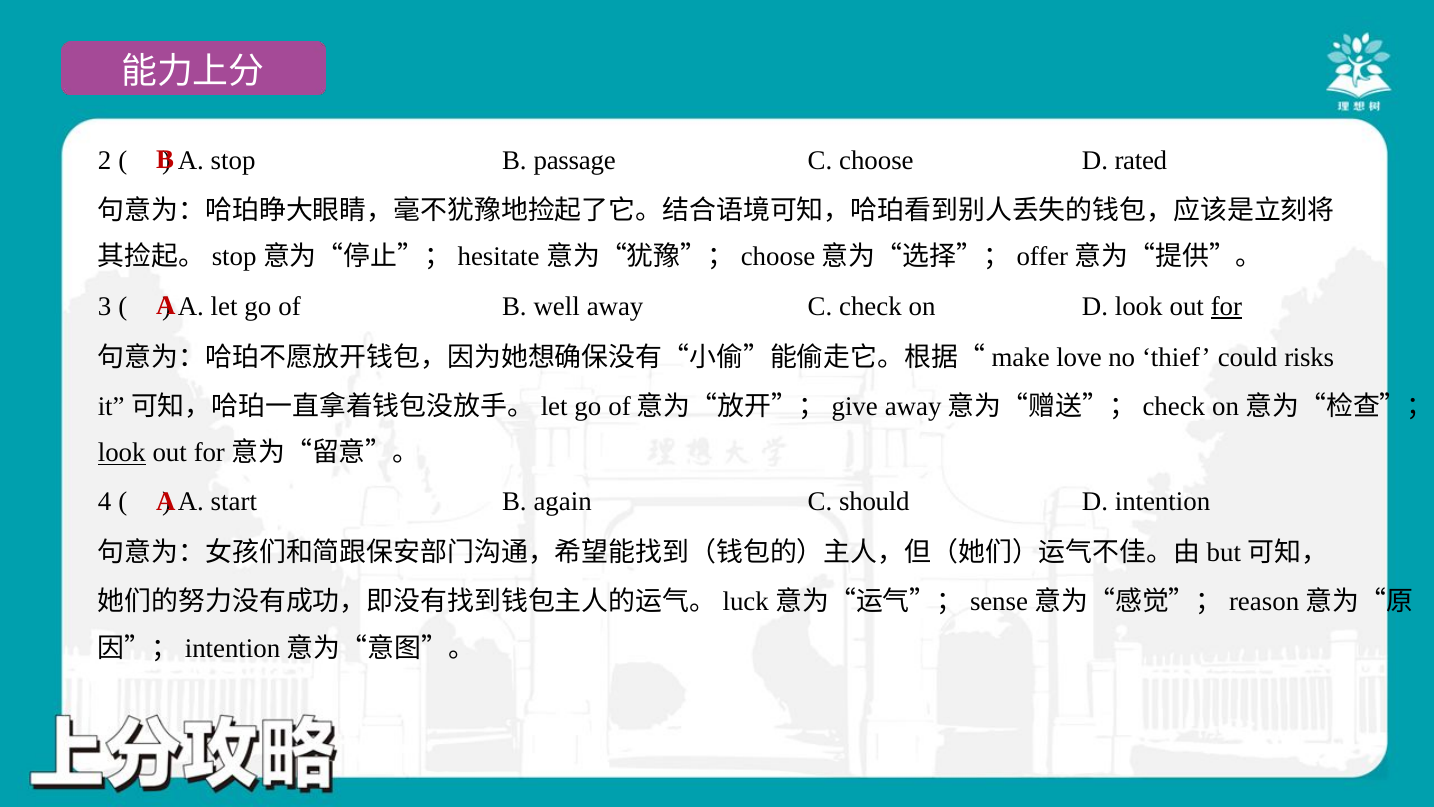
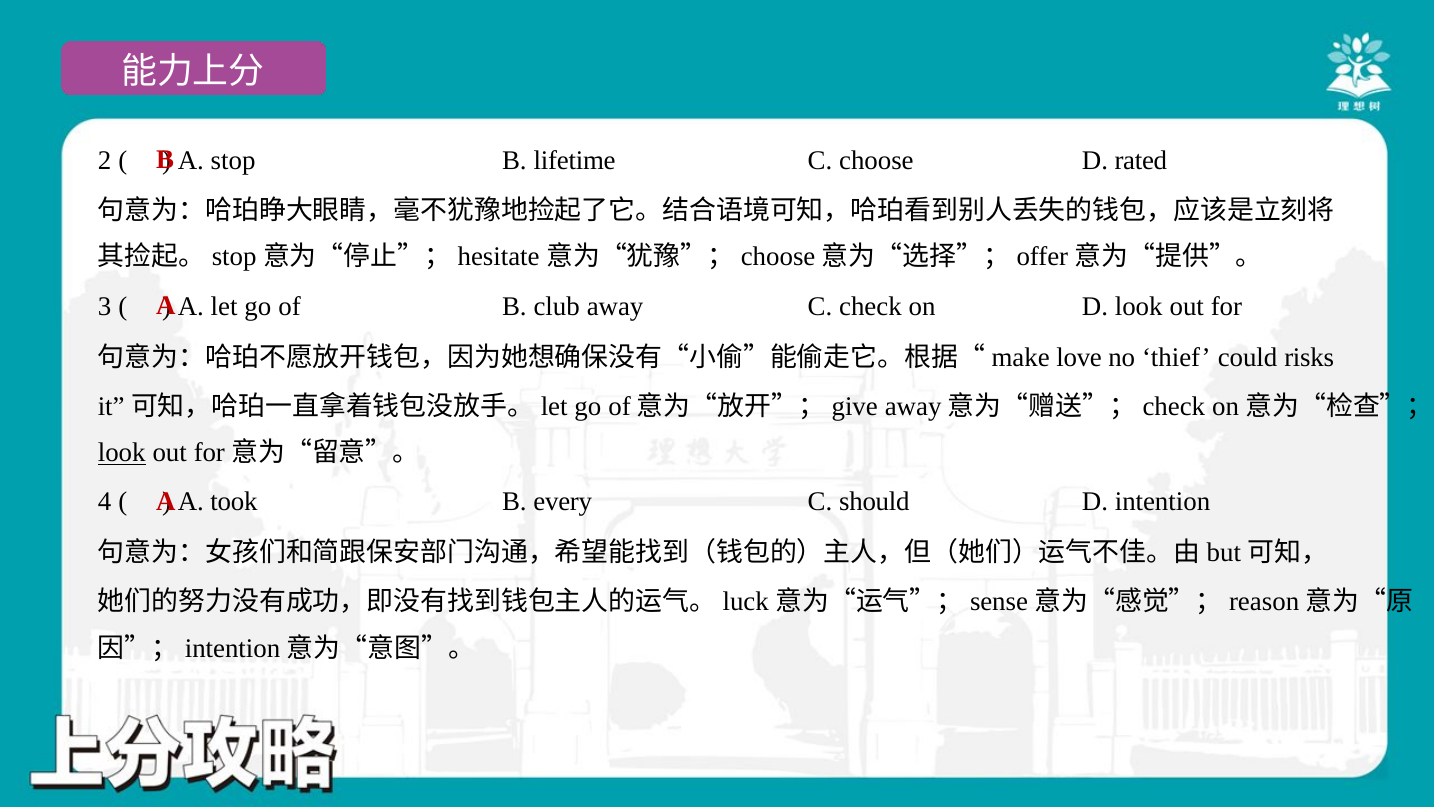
passage: passage -> lifetime (575, 160)
well: well -> club (557, 306)
for underline: present -> none (1226, 306)
start: start -> took (234, 501)
again: again -> every (563, 501)
